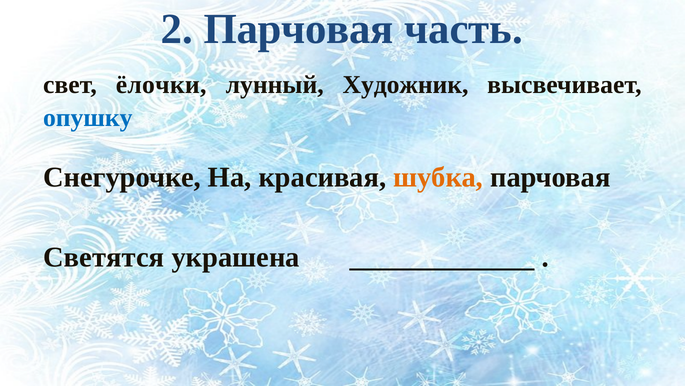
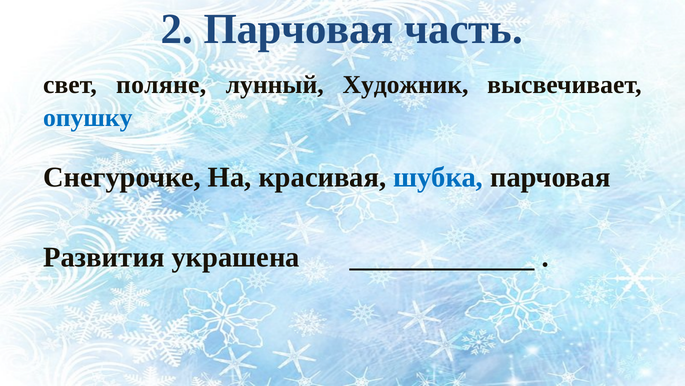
ёлочки: ёлочки -> поляне (161, 85)
шубка colour: orange -> blue (438, 177)
Светятся: Светятся -> Развития (104, 257)
